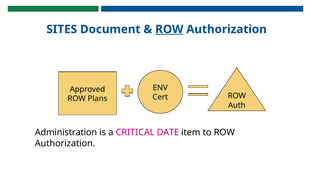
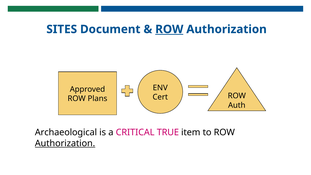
Administration: Administration -> Archaeological (66, 132)
DATE: DATE -> TRUE (168, 132)
Authorization underline: none -> present (65, 143)
